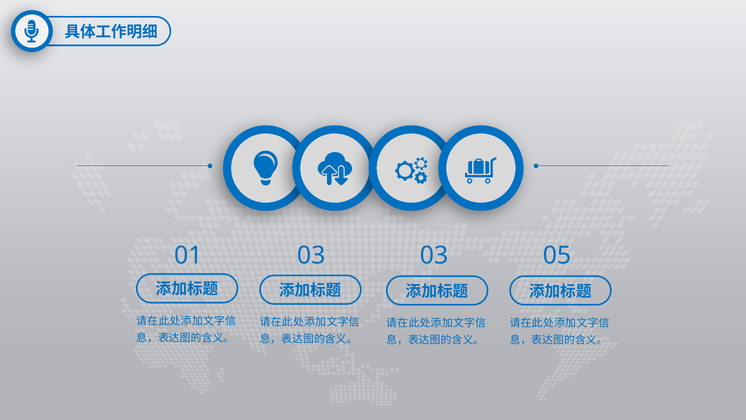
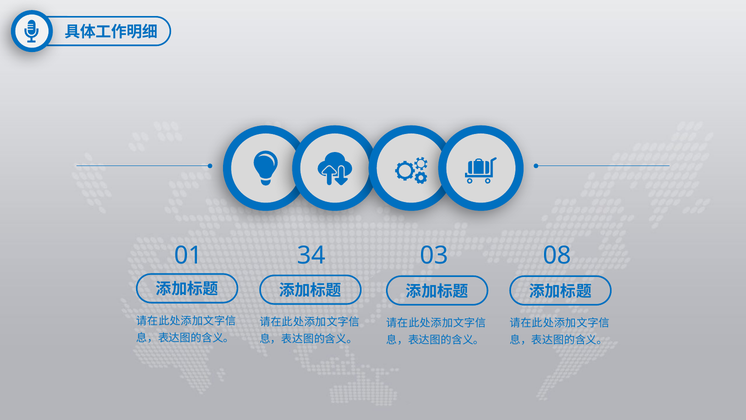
01 03: 03 -> 34 (311, 255)
05: 05 -> 08 (557, 255)
